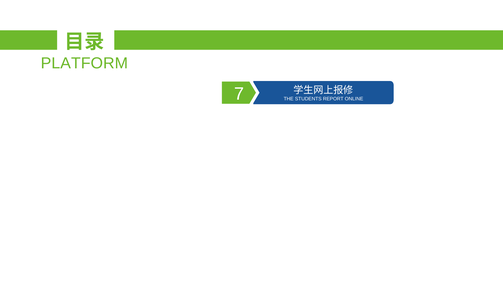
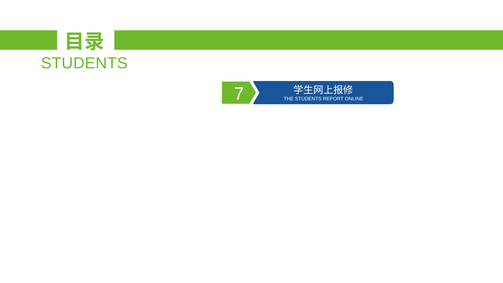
PLATFORM: PLATFORM -> STUDENTS (84, 63)
